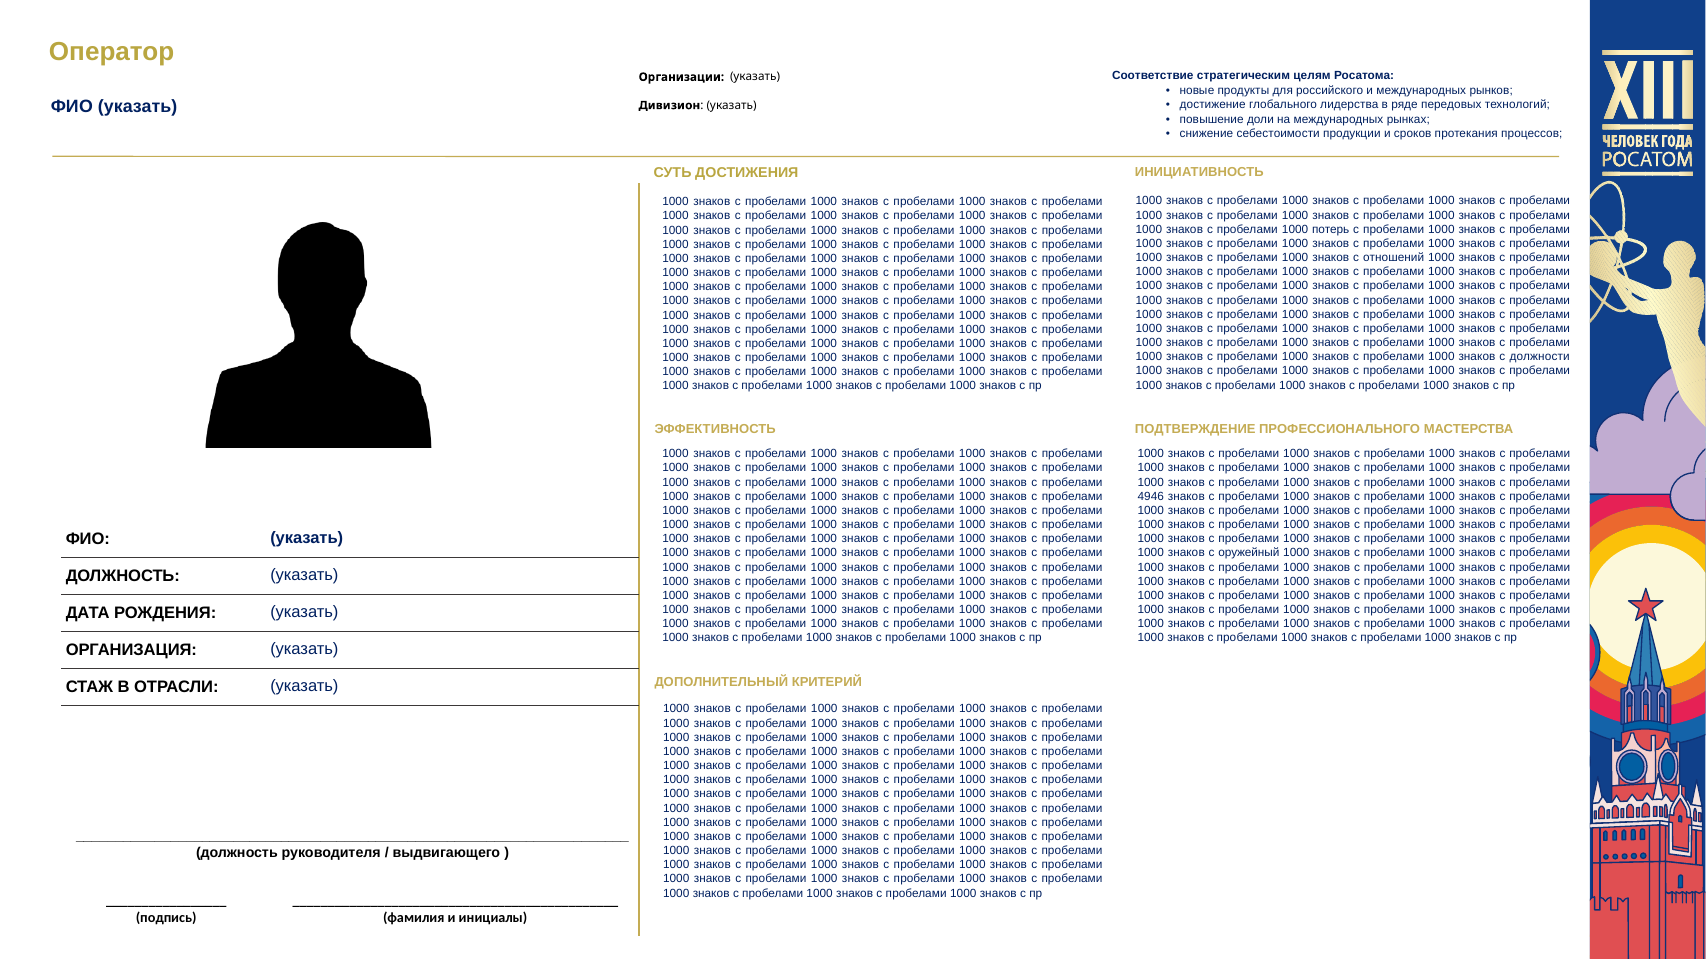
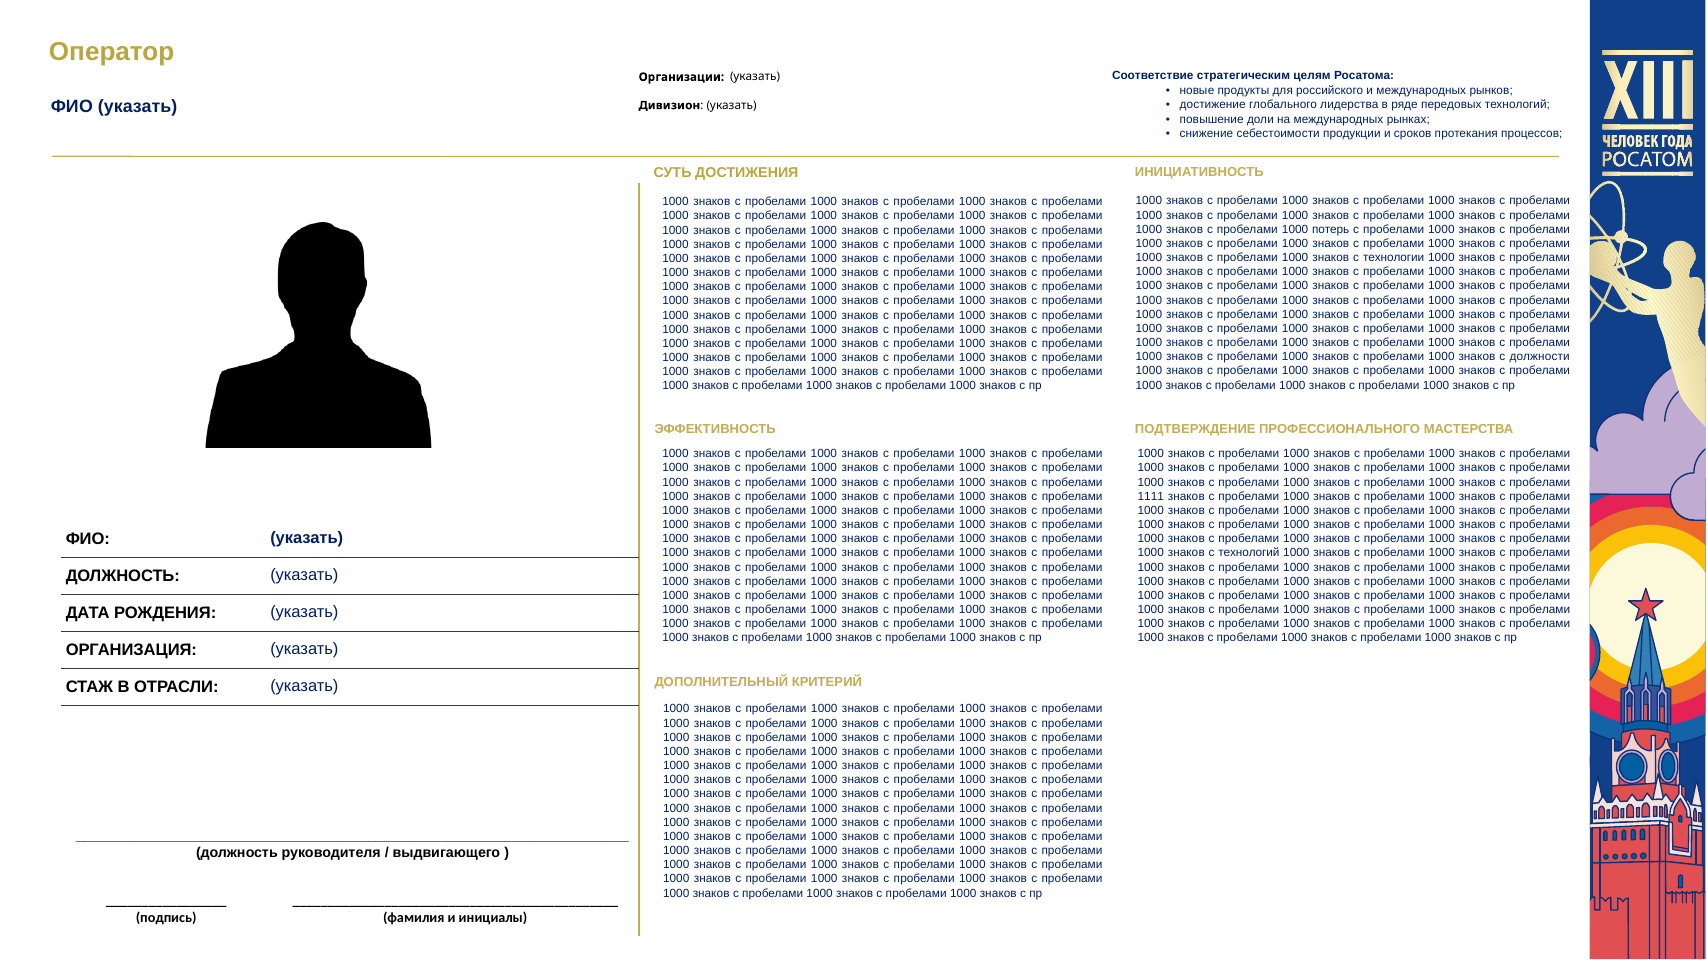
отношений: отношений -> технологии (1394, 258)
4946: 4946 -> 1111 (1151, 496)
с оружейный: оружейный -> технологий (1249, 553)
